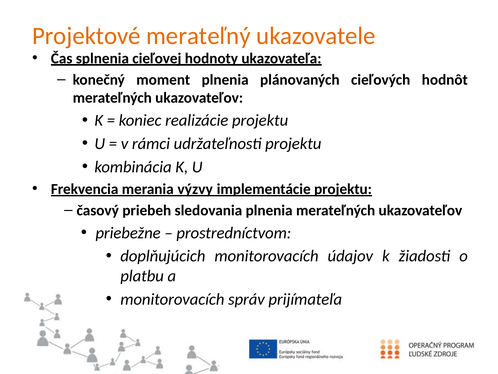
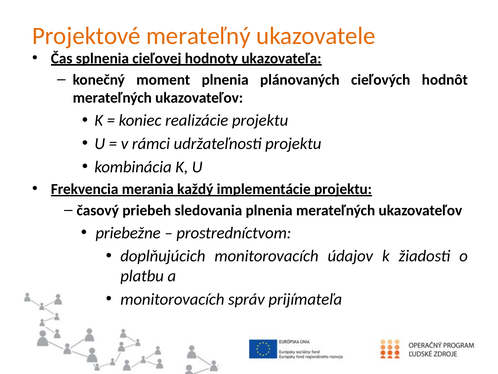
výzvy: výzvy -> každý (195, 189)
